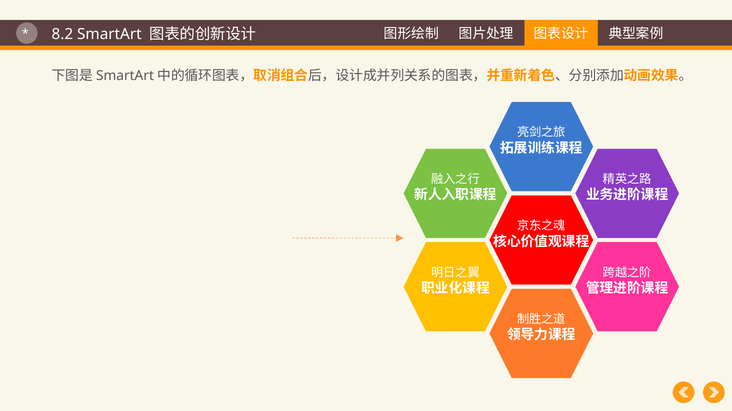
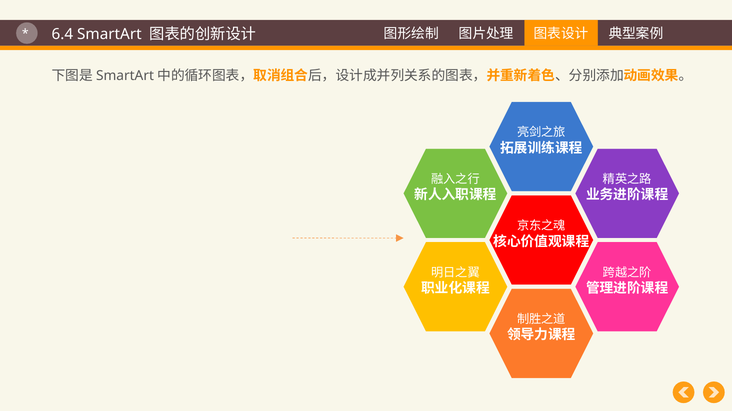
8.2: 8.2 -> 6.4 (62, 34)
